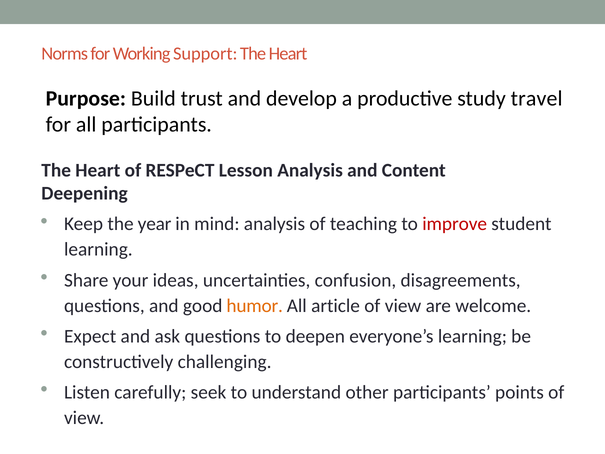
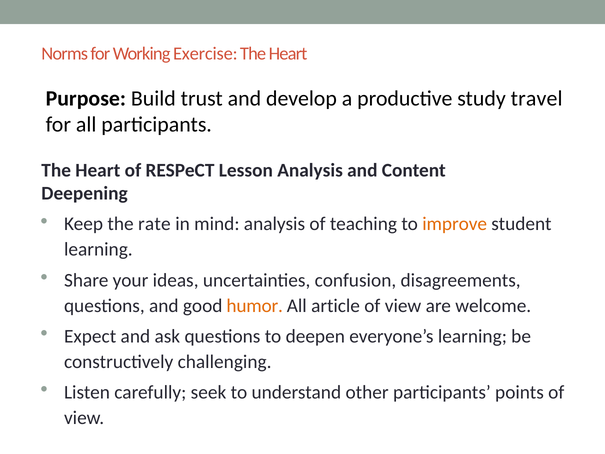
Support: Support -> Exercise (205, 54)
year: year -> rate (154, 224)
improve colour: red -> orange (455, 224)
